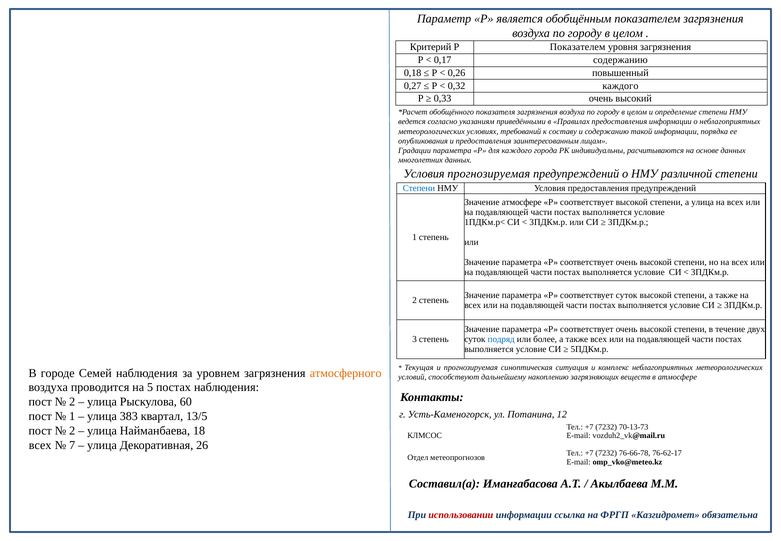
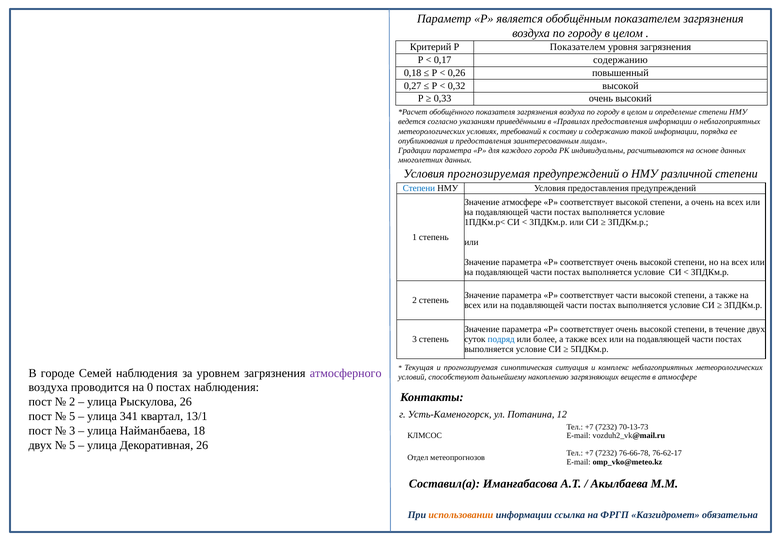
0,32 каждого: каждого -> высокой (620, 86)
а улица: улица -> очень (702, 202)
соответствует суток: суток -> части (627, 295)
атмосферного colour: orange -> purple (346, 373)
5: 5 -> 0 (150, 387)
Рыскулова 60: 60 -> 26 (186, 402)
1: 1 -> 5 (72, 416)
383: 383 -> 341 (129, 416)
13/5: 13/5 -> 13/1 (197, 416)
2: 2 -> 3 (72, 431)
всех: всех -> двух (40, 445)
7: 7 -> 5 (72, 445)
использовании colour: red -> orange (461, 515)
